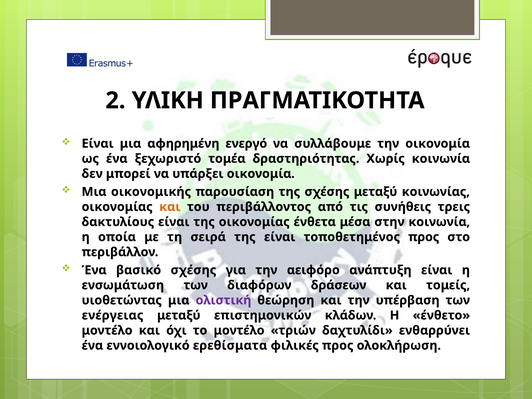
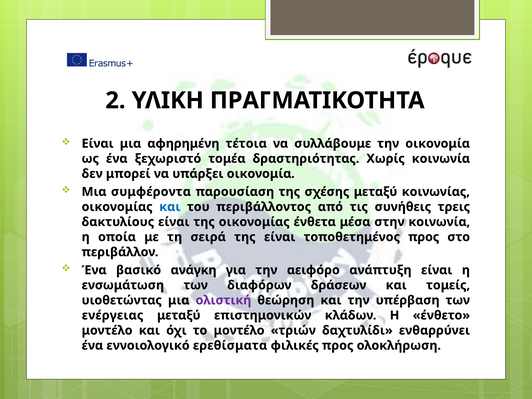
ενεργό: ενεργό -> τέτοια (246, 144)
οικονομικής: οικονομικής -> συμφέροντα (151, 192)
και colour: orange -> blue (170, 207)
βασικό σχέσης: σχέσης -> ανάγκη (194, 270)
